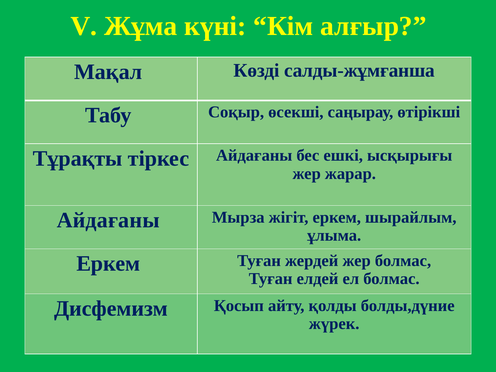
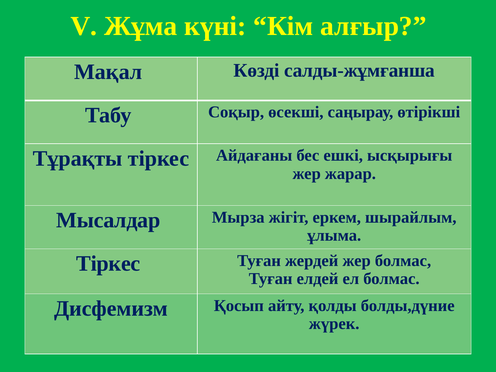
Айдағаны: Айдағаны -> Мысалдар (108, 220)
Еркем: Еркем -> Тіркес (108, 264)
